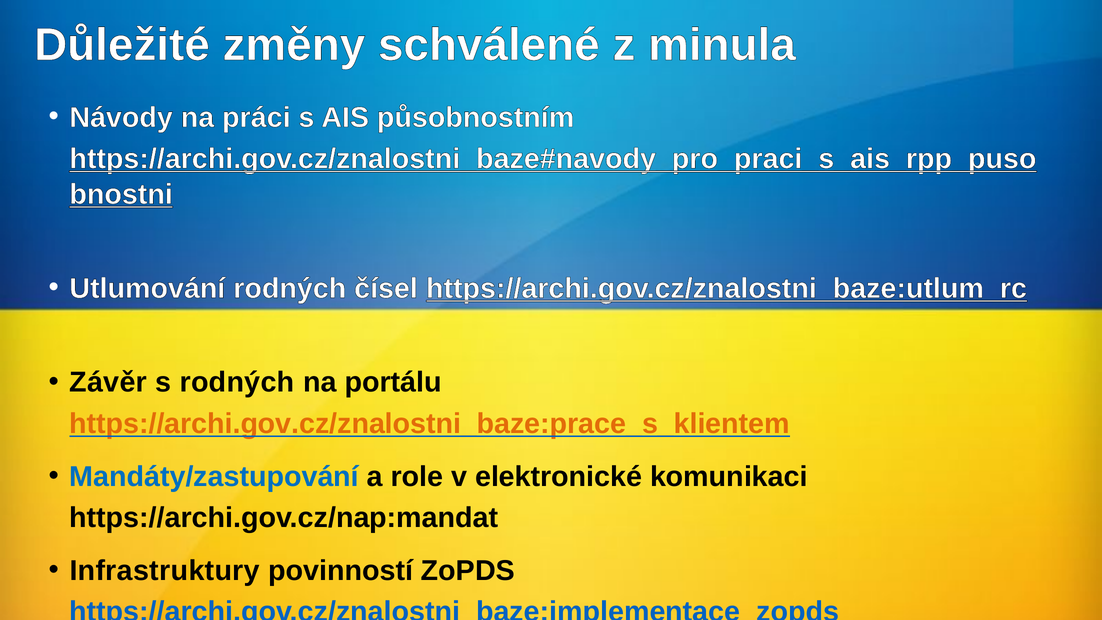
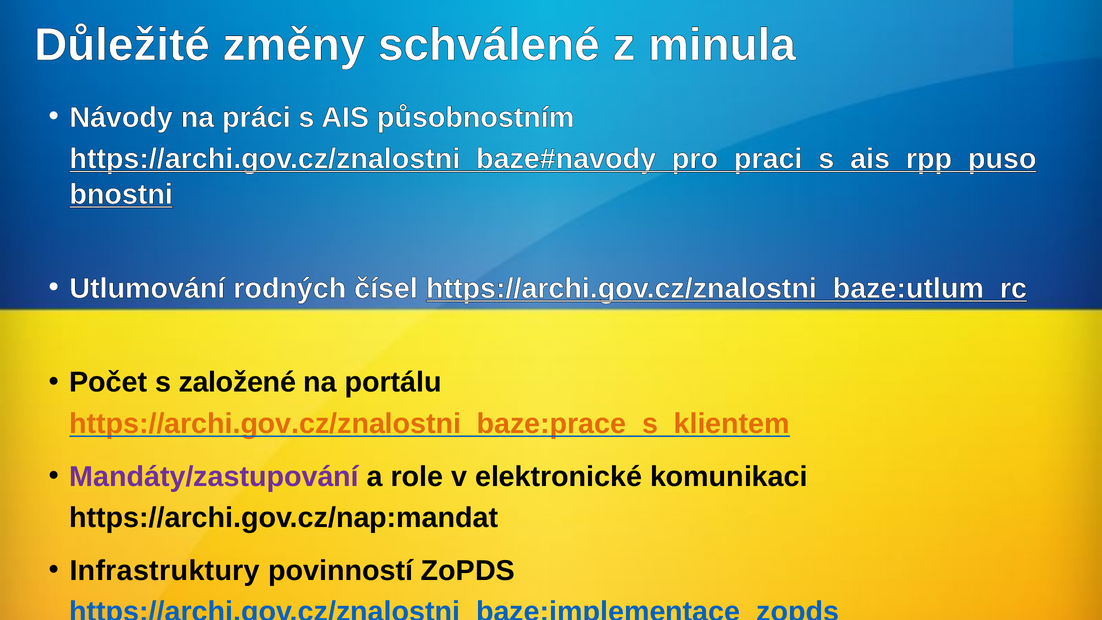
Závěr: Závěr -> Počet (108, 382)
s rodných: rodných -> založené (237, 382)
Mandáty/zastupování colour: blue -> purple (214, 476)
